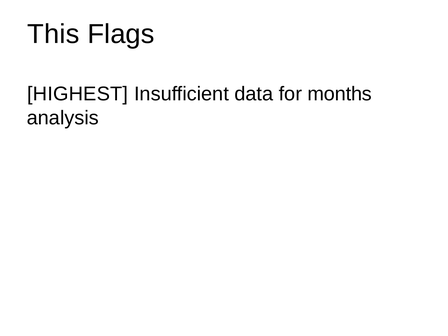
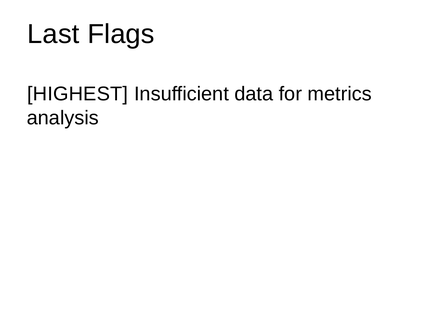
This: This -> Last (53, 34)
months: months -> metrics (340, 94)
